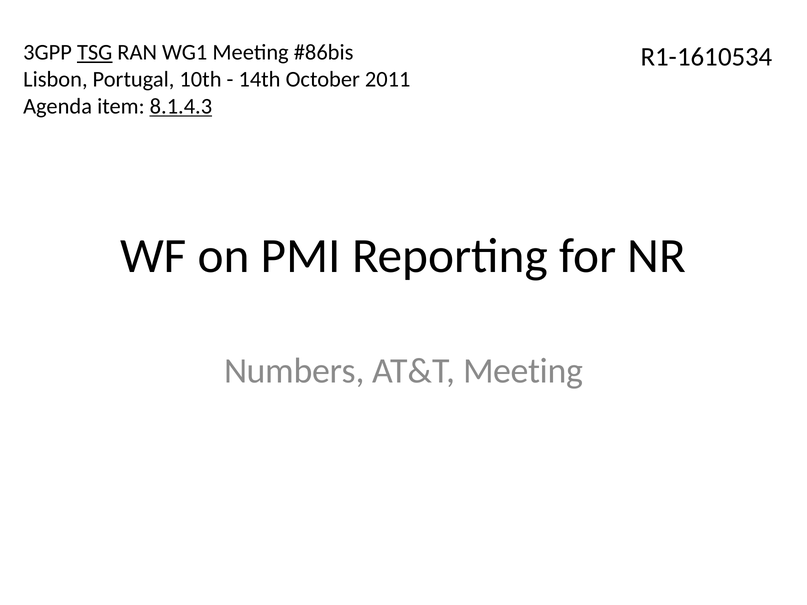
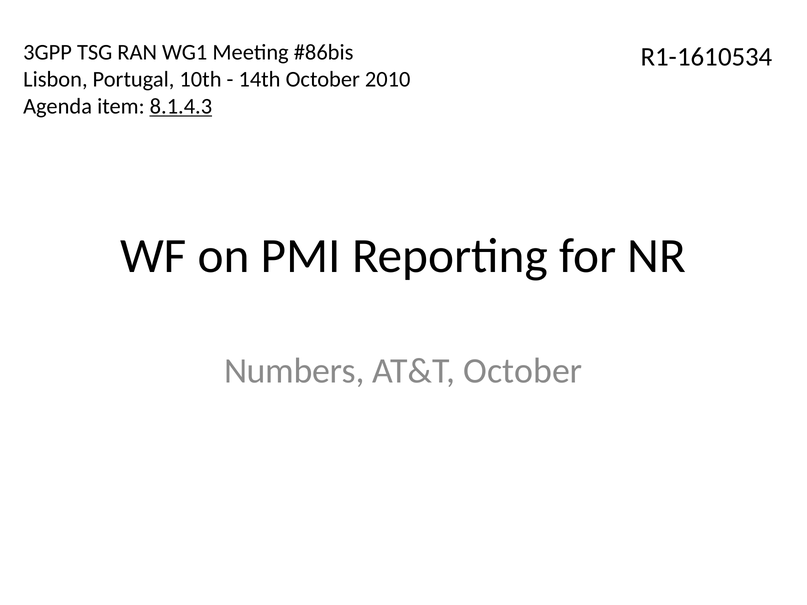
TSG underline: present -> none (95, 53)
2011: 2011 -> 2010 (388, 80)
AT&T Meeting: Meeting -> October (523, 371)
